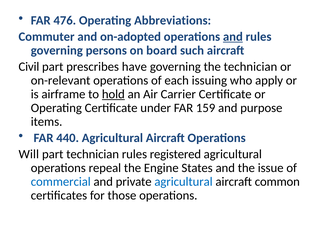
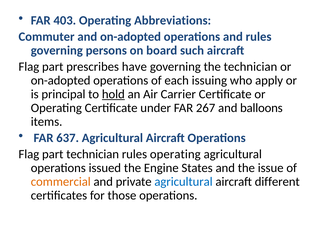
476: 476 -> 403 (65, 20)
and underline: present -> none (233, 37)
Civil: Civil -> Flag (29, 67)
on-relevant: on-relevant -> on-adopted (61, 80)
airframe: airframe -> principal (63, 94)
159: 159 -> 267 (206, 108)
purpose: purpose -> balloons (261, 108)
440: 440 -> 637 (68, 138)
Will: Will -> Flag (29, 154)
rules registered: registered -> operating (175, 154)
repeal: repeal -> issued (105, 168)
commercial colour: blue -> orange (61, 181)
common: common -> different (277, 181)
